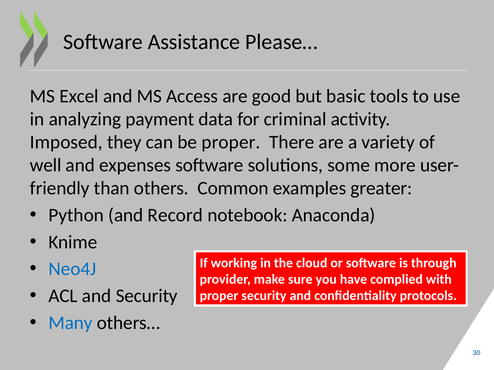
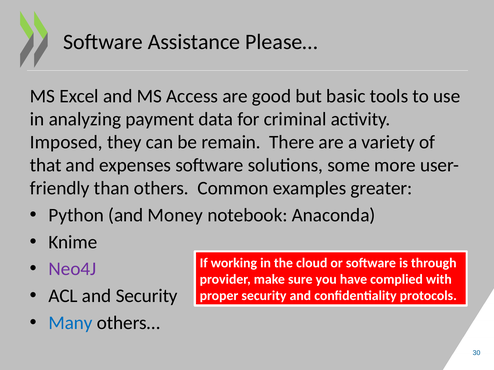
be proper: proper -> remain (231, 142)
well: well -> that (46, 166)
Record: Record -> Money (175, 215)
Neo4J colour: blue -> purple (72, 269)
